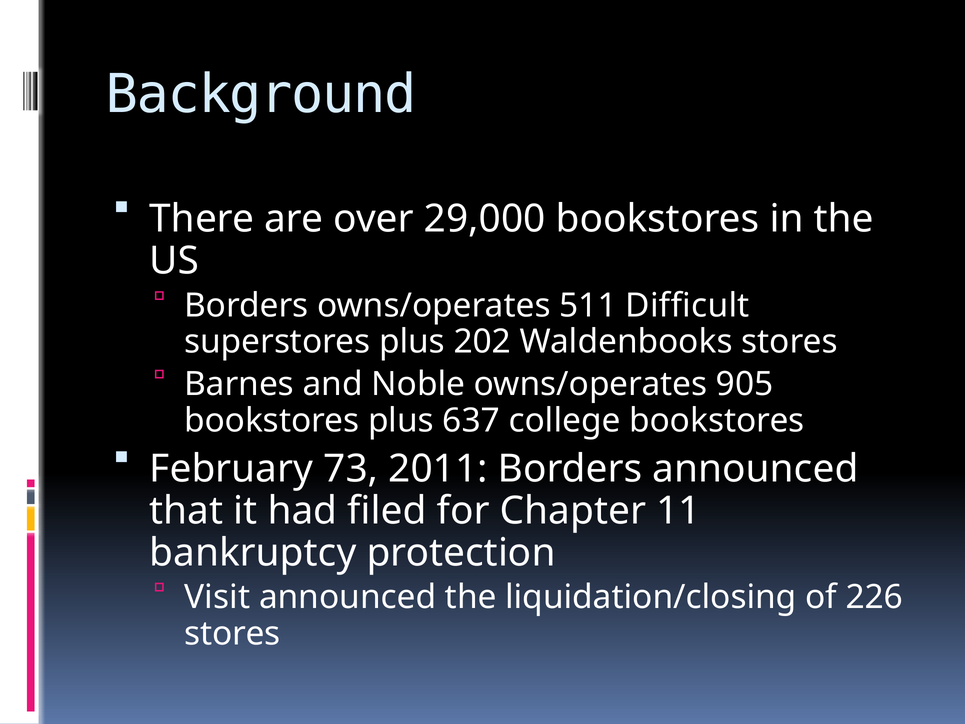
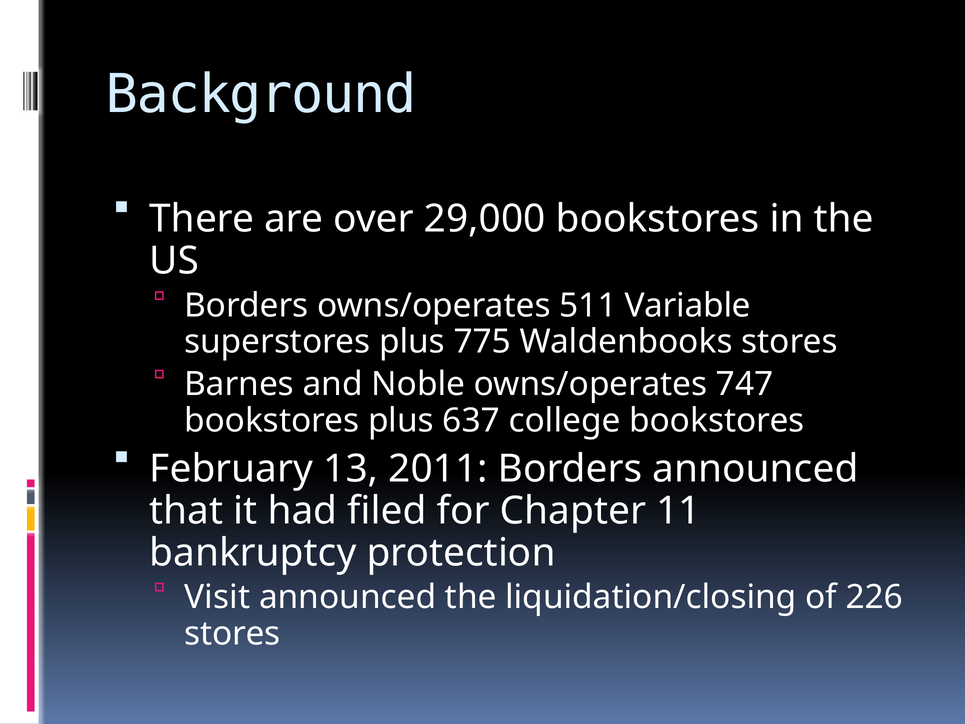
Difficult: Difficult -> Variable (688, 306)
202: 202 -> 775 (482, 342)
905: 905 -> 747 (745, 384)
73: 73 -> 13 (351, 469)
